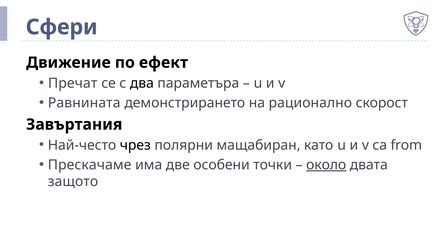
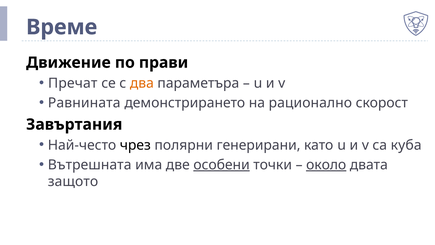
Сфери: Сфери -> Време (62, 27)
ефект: ефект -> прави (164, 62)
два colour: black -> orange (142, 83)
мащабиран: мащабиран -> генерирани (259, 145)
from: from -> куба (406, 145)
Прескачаме: Прескачаме -> Вътрешната (90, 165)
особени underline: none -> present (222, 165)
